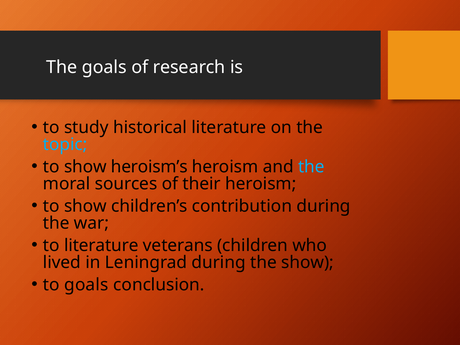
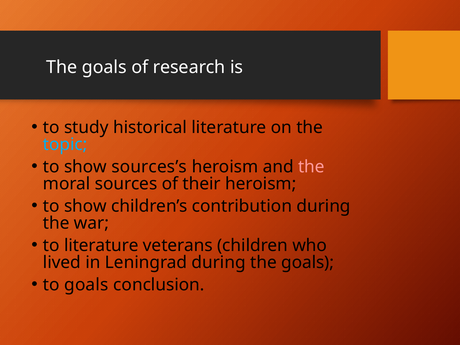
heroism’s: heroism’s -> sources’s (149, 167)
the colour: light blue -> pink (311, 167)
during the show: show -> goals (308, 262)
